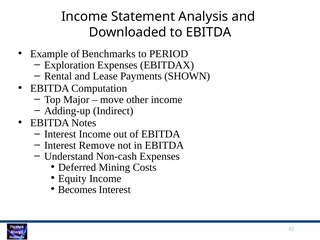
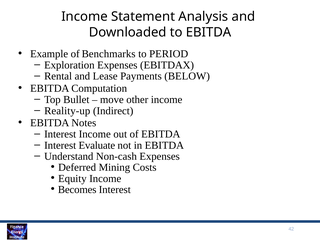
SHOWN: SHOWN -> BELOW (187, 76)
Major: Major -> Bullet (76, 100)
Adding-up: Adding-up -> Reality-up (67, 111)
Remove: Remove -> Evaluate (97, 145)
